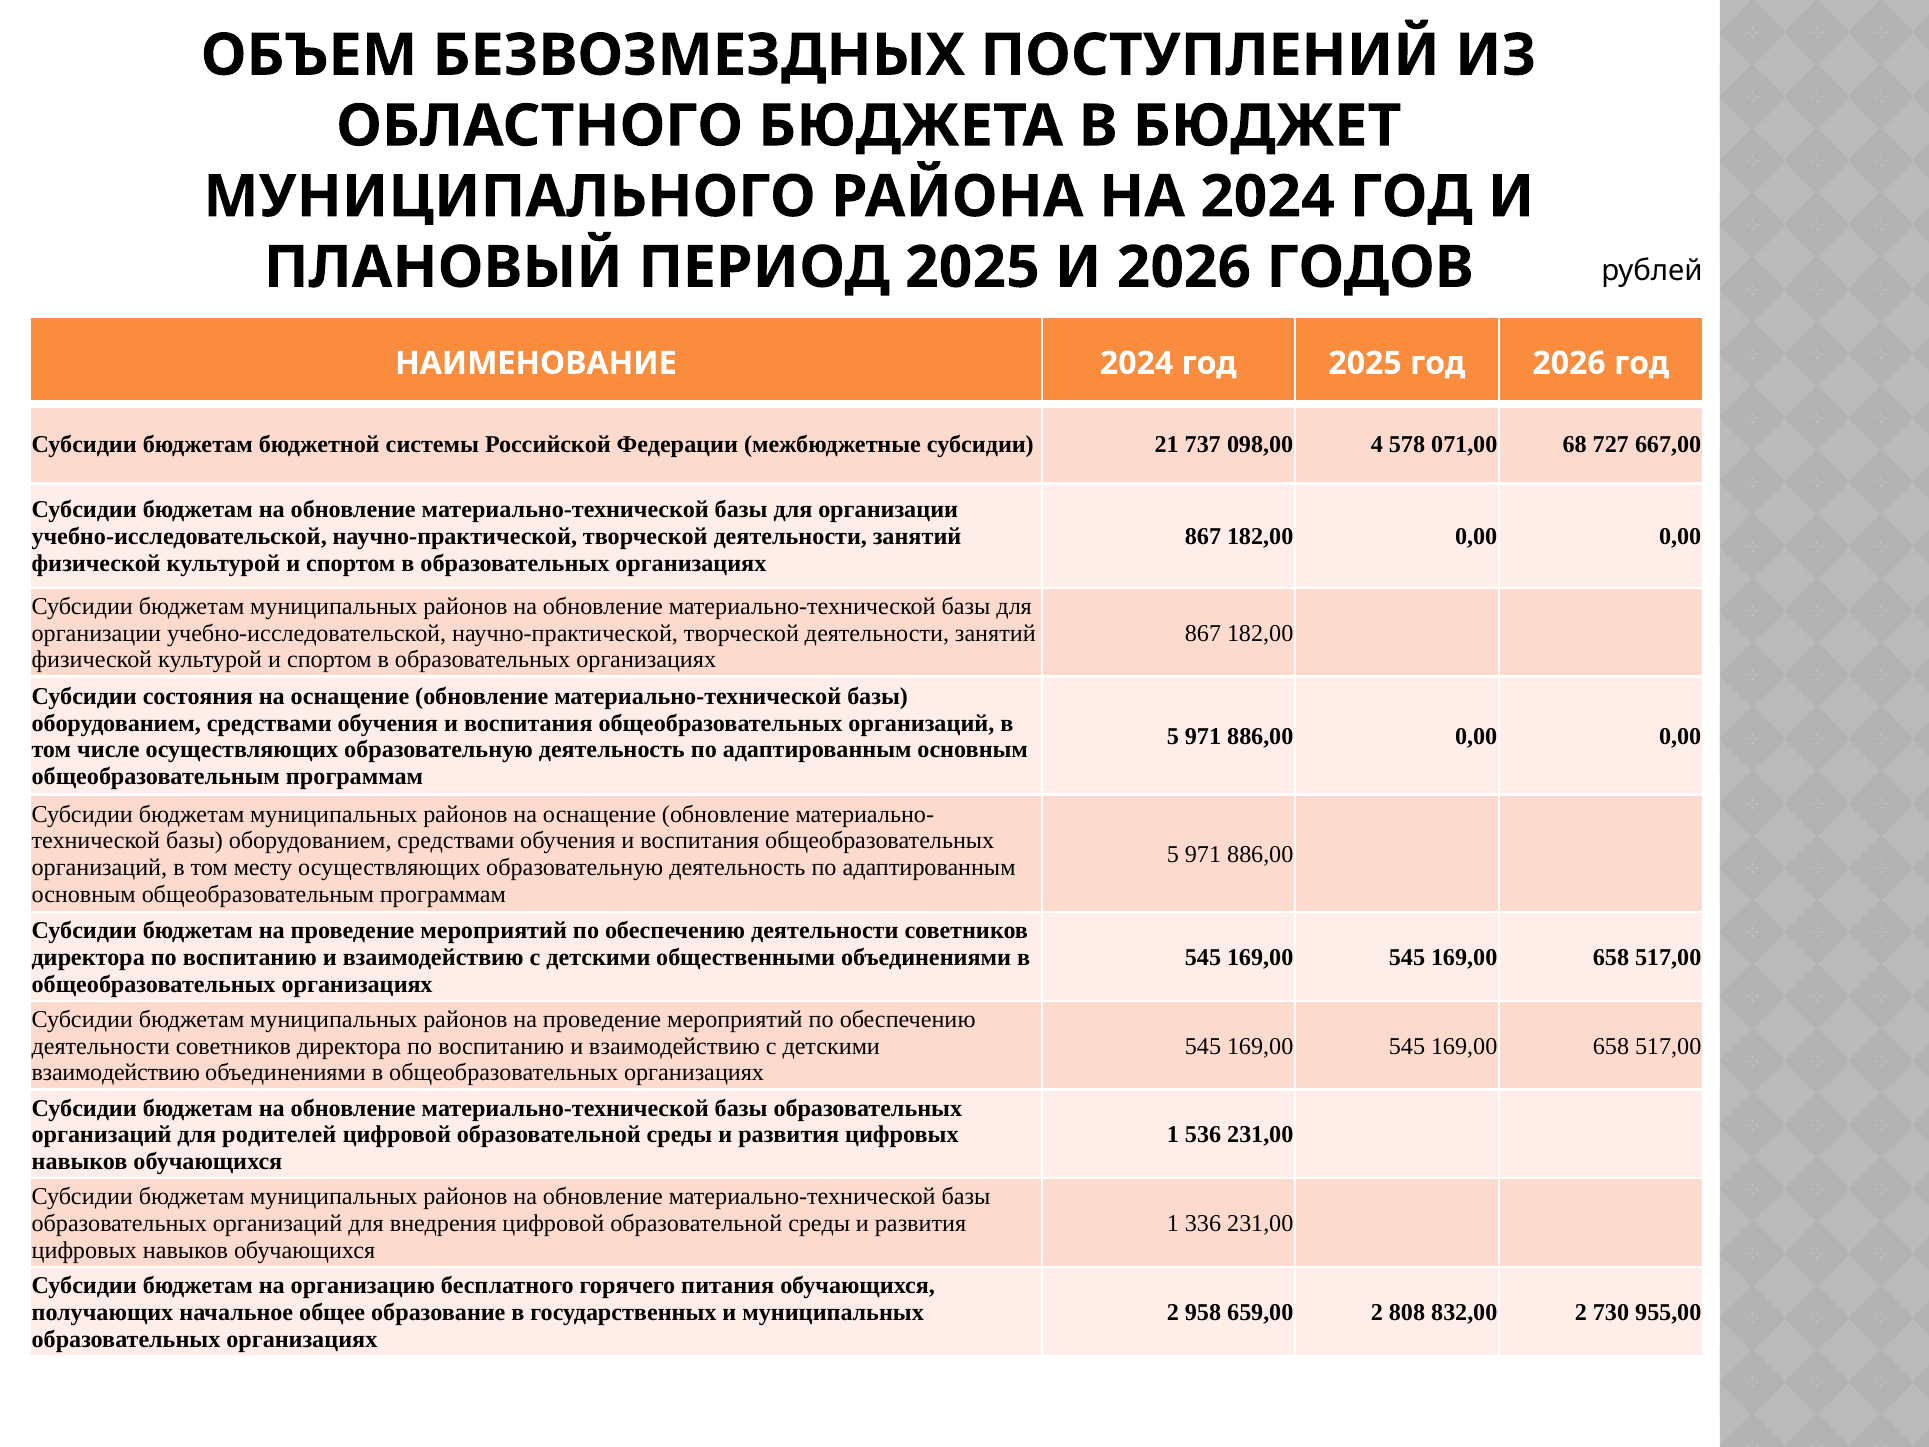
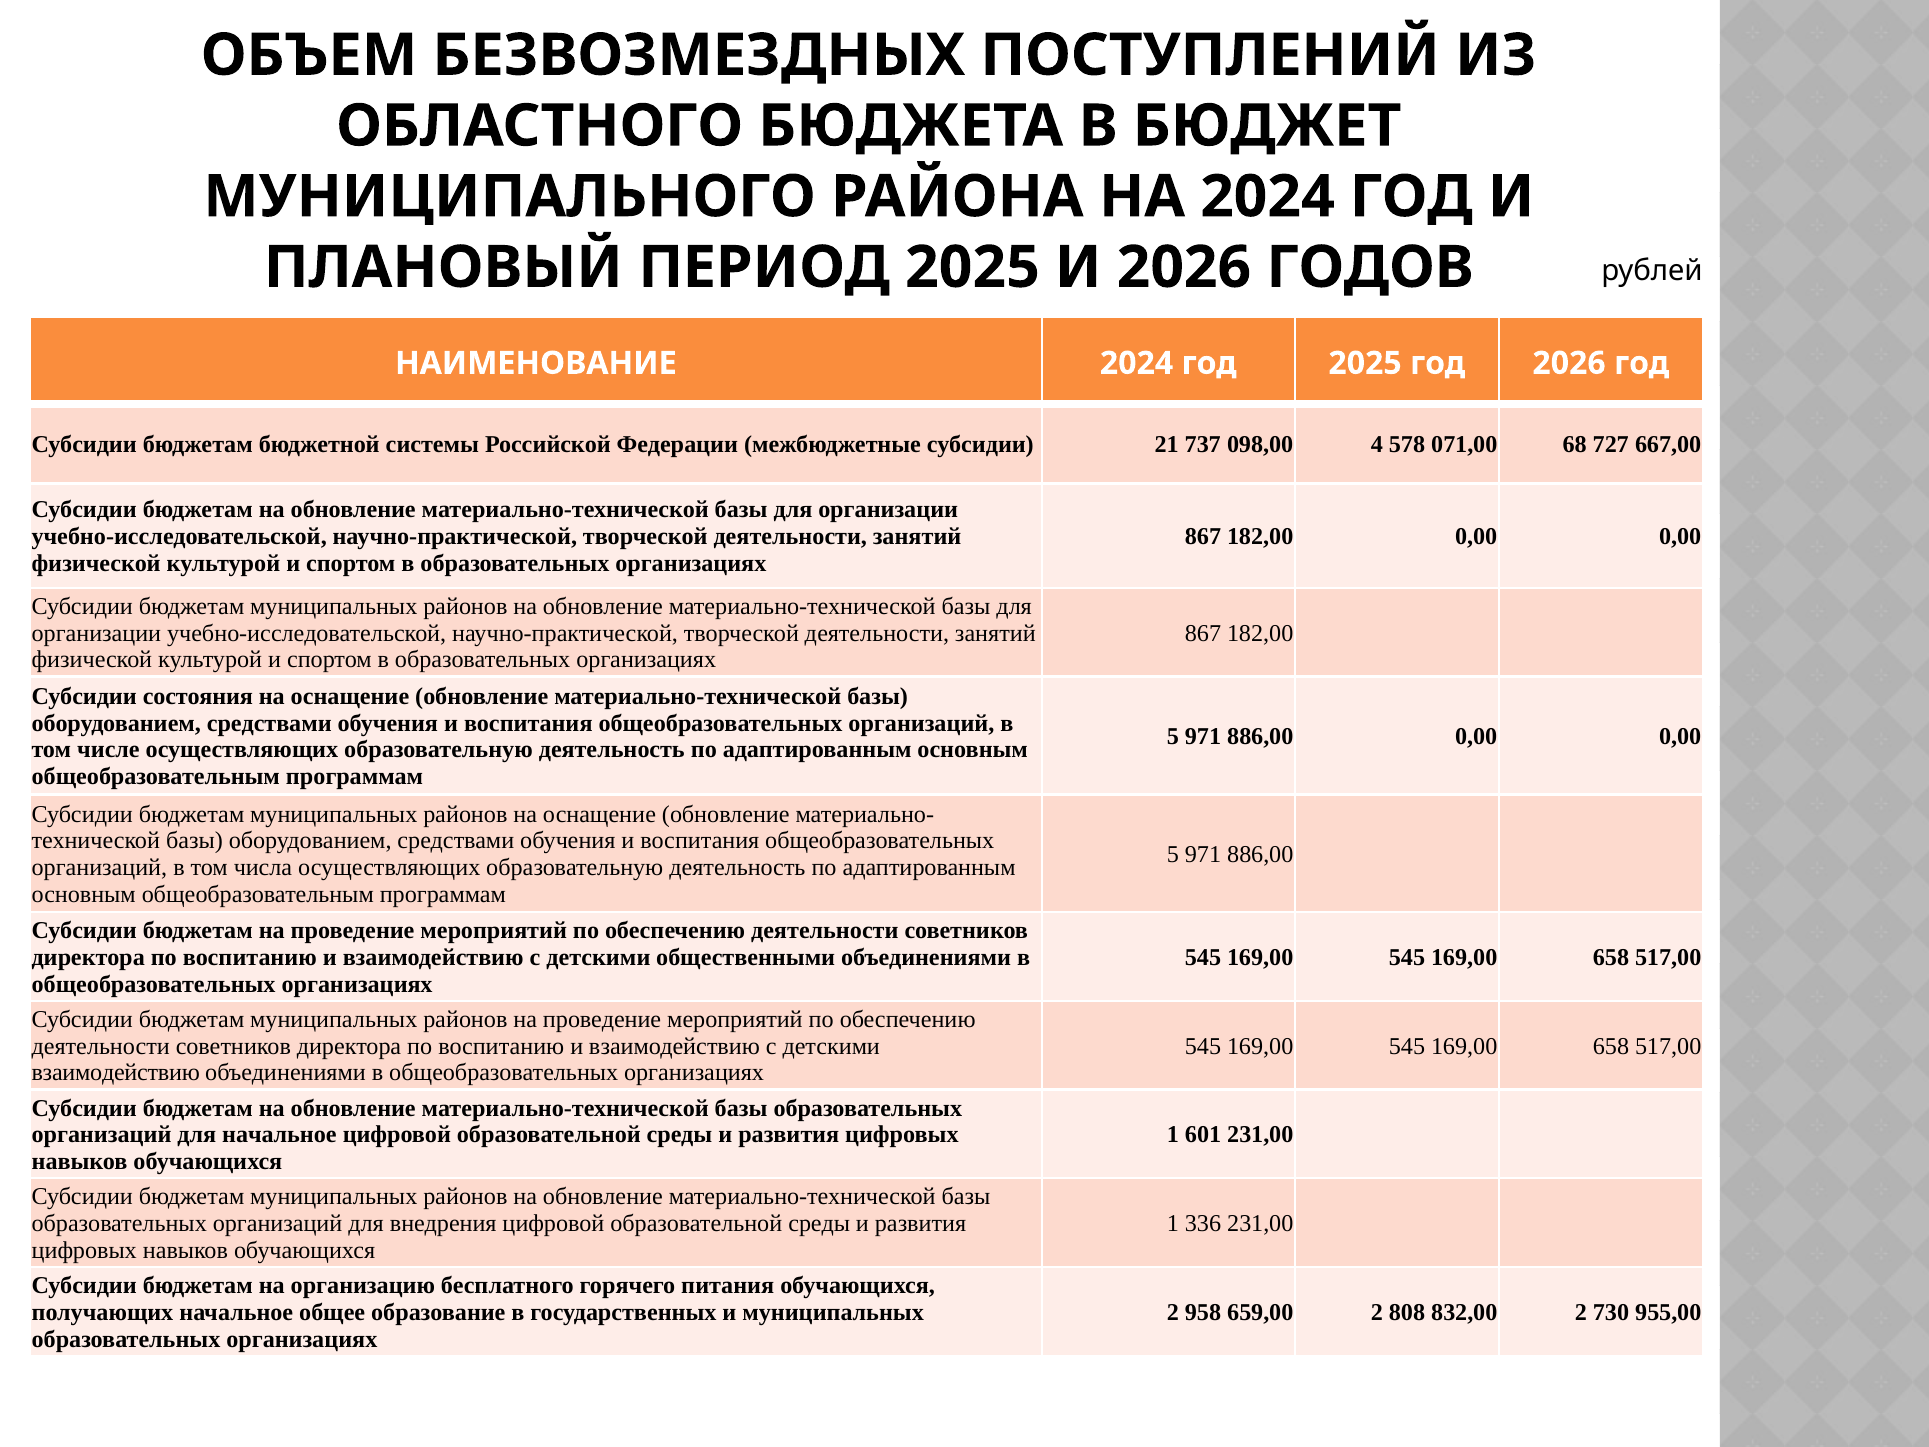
месту: месту -> числа (263, 867)
для родителей: родителей -> начальное (279, 1135)
536: 536 -> 601 (1203, 1135)
